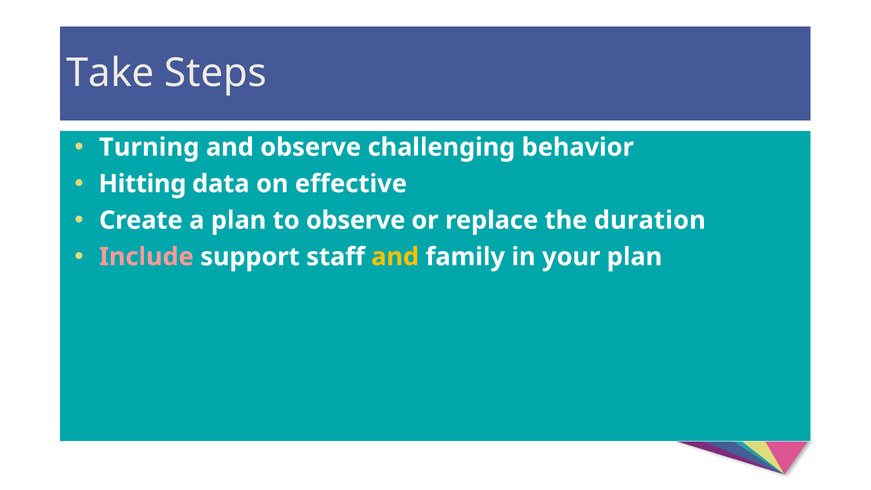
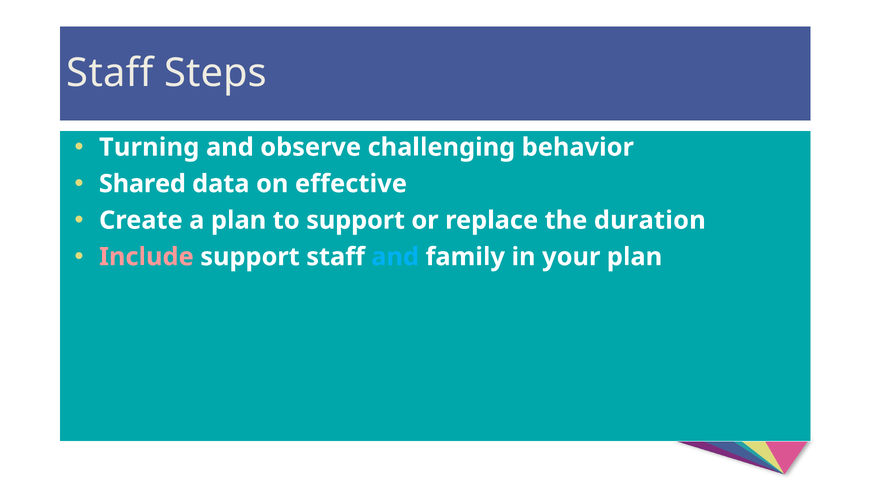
Take: Take -> Staff (110, 73)
Hitting: Hitting -> Shared (142, 184)
to observe: observe -> support (356, 220)
and colour: yellow -> light blue (395, 257)
